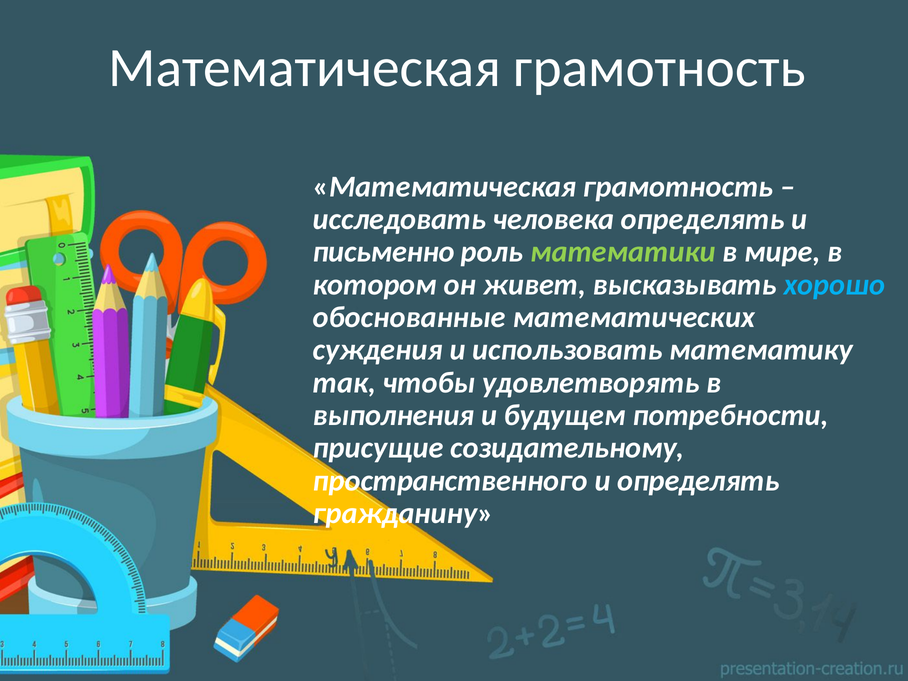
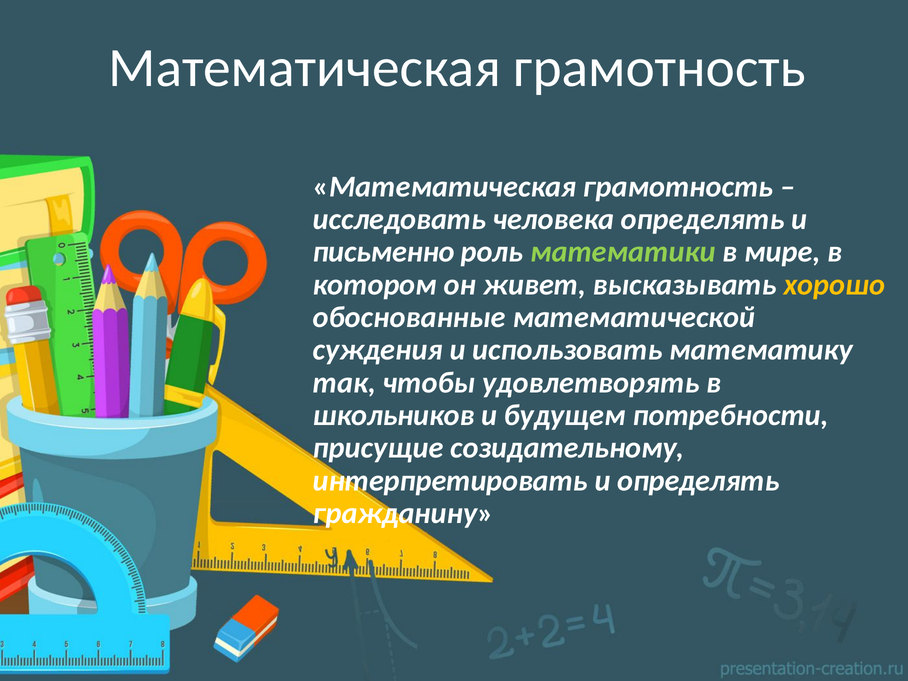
хорошо colour: light blue -> yellow (834, 285)
математических: математических -> математической (634, 317)
выполнения: выполнения -> школьников (394, 415)
пространственного: пространственного -> интерпретировать (450, 481)
